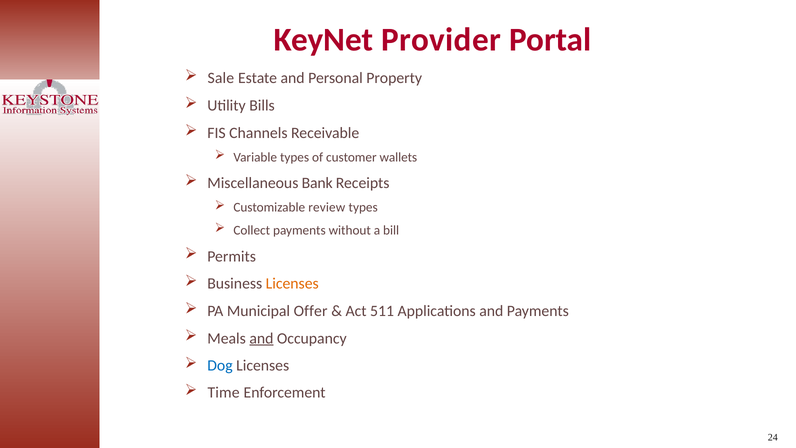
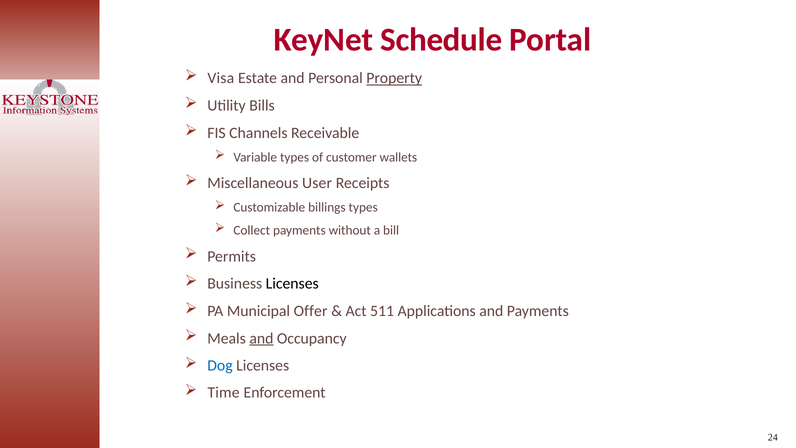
Provider: Provider -> Schedule (441, 40)
Sale: Sale -> Visa (221, 78)
Property underline: none -> present (394, 78)
Bank: Bank -> User (317, 183)
review: review -> billings (327, 207)
Licenses colour: orange -> black (292, 284)
